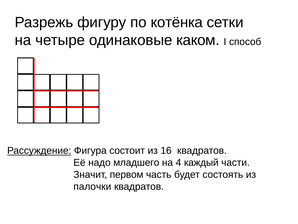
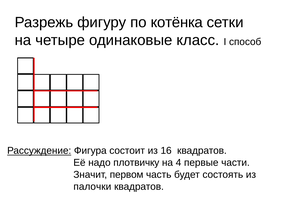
каком: каком -> класс (198, 40)
младшего: младшего -> плотвичку (136, 162)
каждый: каждый -> первые (201, 162)
